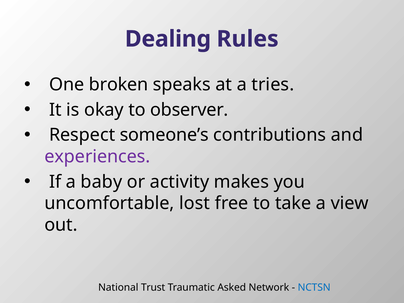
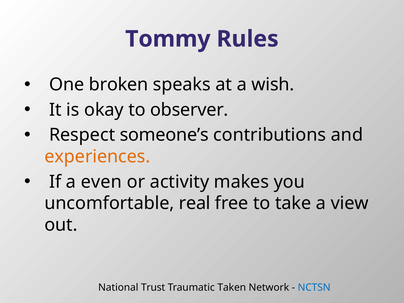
Dealing: Dealing -> Tommy (168, 39)
tries: tries -> wish (273, 85)
experiences colour: purple -> orange (97, 157)
baby: baby -> even (101, 182)
lost: lost -> real (195, 203)
Asked: Asked -> Taken (232, 288)
